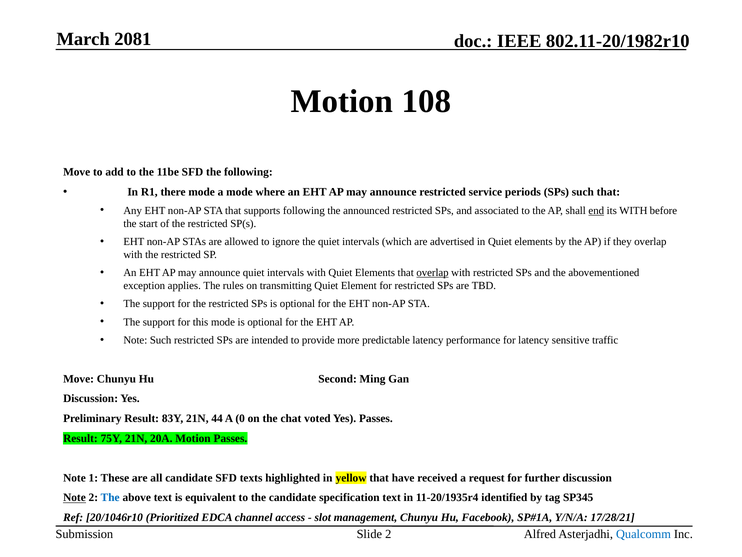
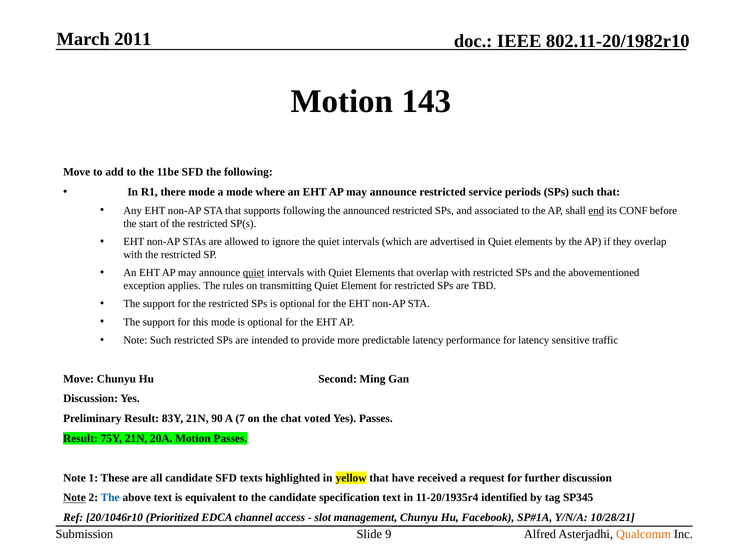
2081: 2081 -> 2011 (133, 39)
108: 108 -> 143 (426, 101)
its WITH: WITH -> CONF (633, 210)
quiet underline: none -> present (254, 272)
overlap underline: present -> none (433, 272)
44: 44 -> 90 (217, 418)
0: 0 -> 7 (240, 418)
17/28/21: 17/28/21 -> 10/28/21 (613, 517)
Slide 2: 2 -> 9 (388, 534)
Qualcomm colour: blue -> orange (643, 534)
